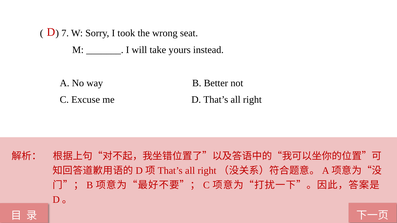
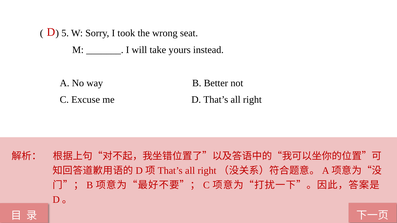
7: 7 -> 5 (65, 33)
